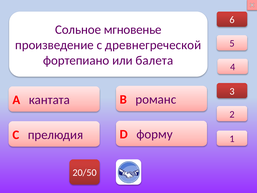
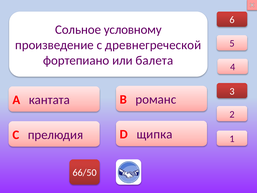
мгновенье: мгновенье -> условному (133, 30)
форму: форму -> щипка (155, 134)
20/50: 20/50 -> 66/50 (85, 172)
